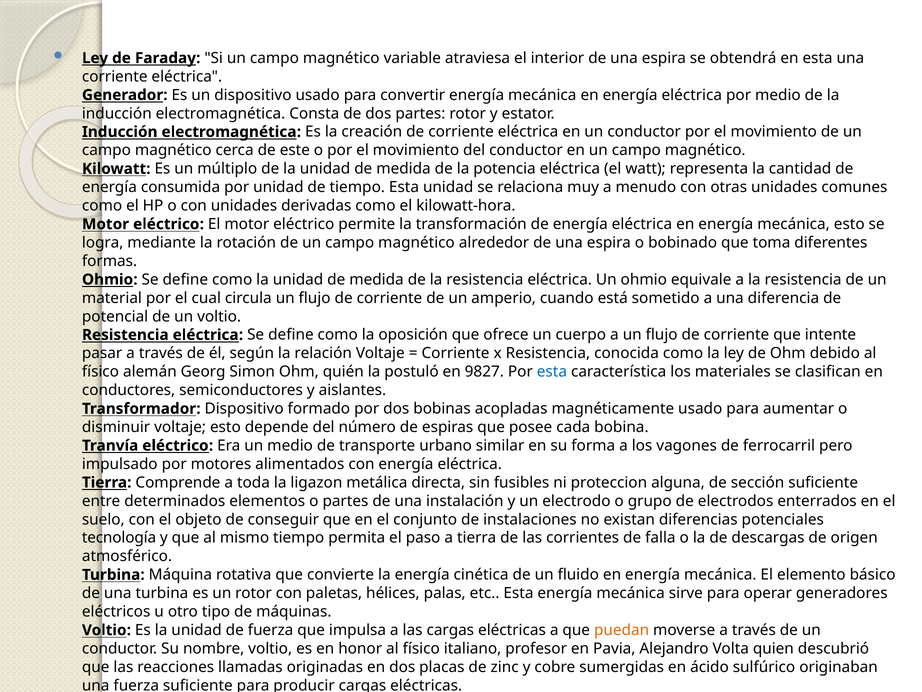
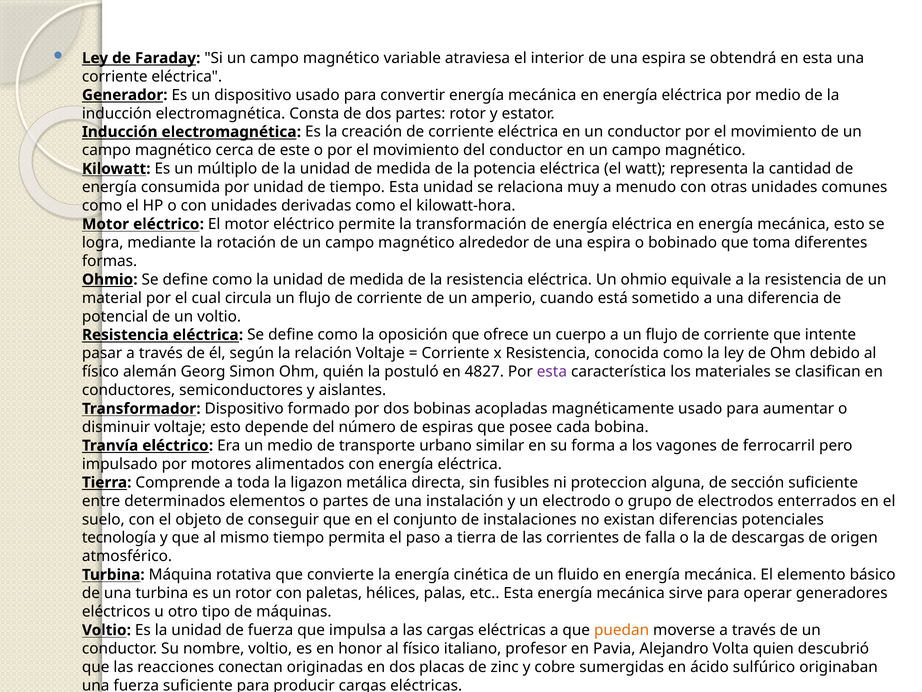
9827: 9827 -> 4827 (484, 372)
esta colour: blue -> purple (552, 372)
llamadas: llamadas -> conectan (250, 667)
